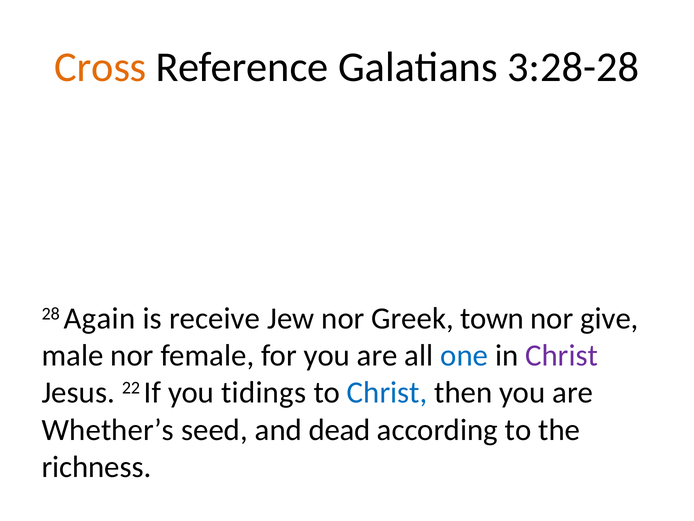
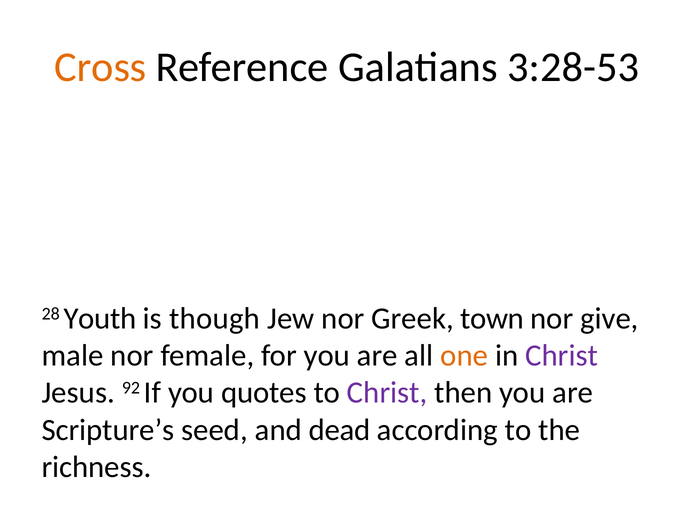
3:28-28: 3:28-28 -> 3:28-53 (573, 67)
Again: Again -> Youth (100, 318)
receive: receive -> though (215, 318)
one colour: blue -> orange (464, 355)
22: 22 -> 92 (131, 387)
tidings: tidings -> quotes (264, 392)
Christ colour: blue -> purple (387, 392)
Whether’s: Whether’s -> Scripture’s (108, 429)
